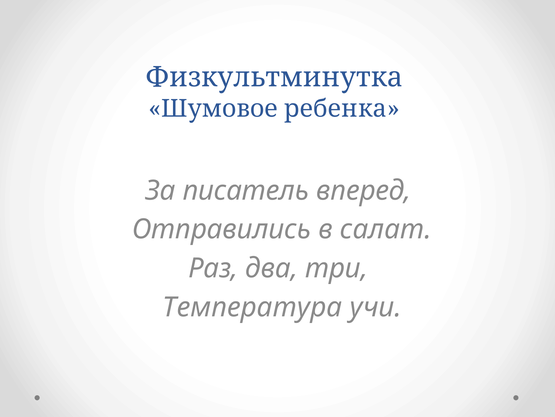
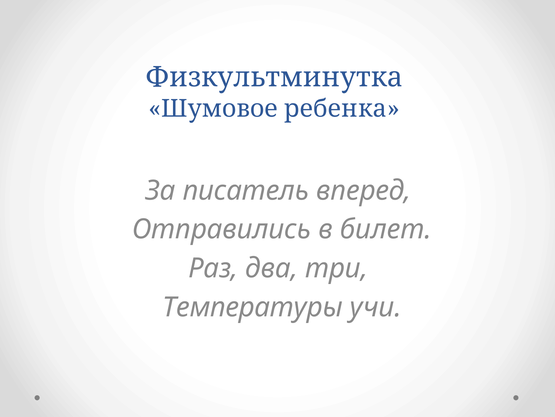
салат: салат -> билет (386, 229)
Температура: Температура -> Температуры (252, 307)
